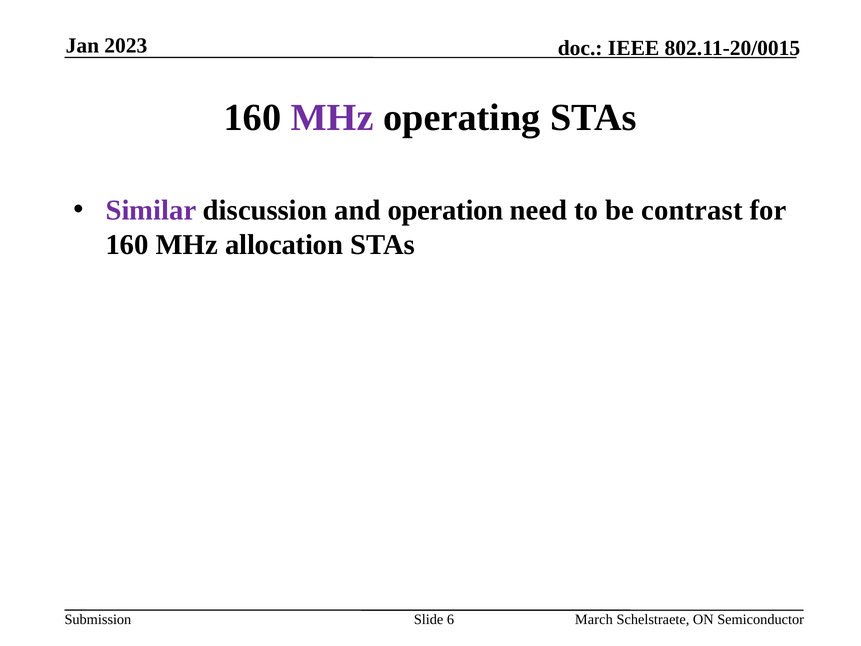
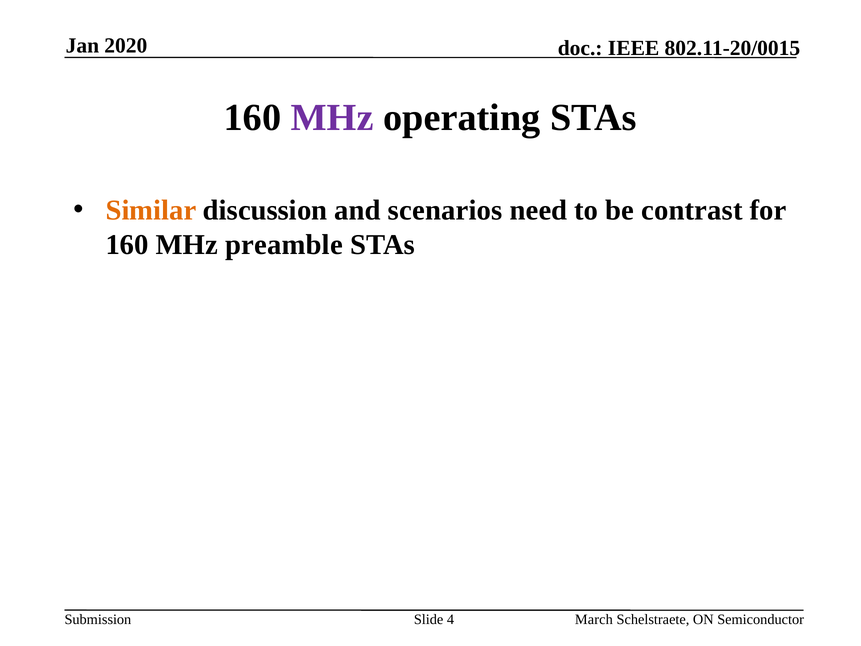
2023: 2023 -> 2020 (126, 46)
Similar colour: purple -> orange (151, 210)
operation: operation -> scenarios (445, 210)
allocation: allocation -> preamble (284, 245)
6: 6 -> 4 (450, 619)
